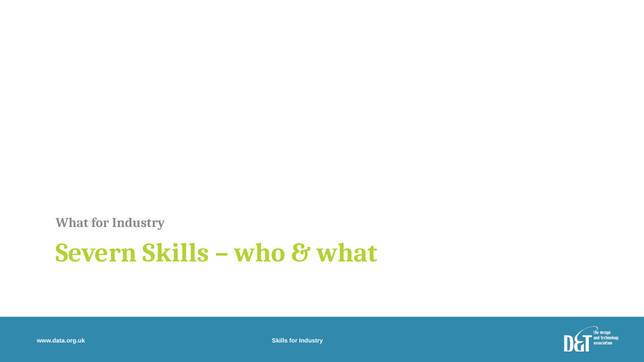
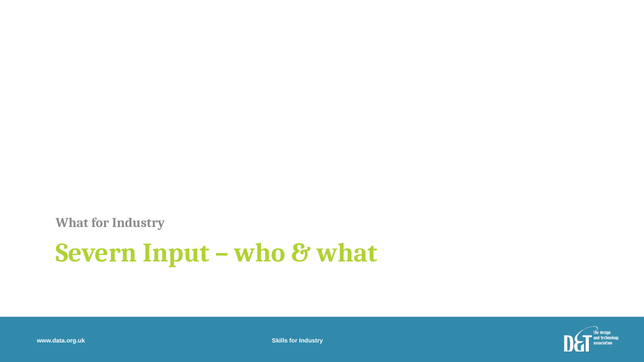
Severn Skills: Skills -> Input (176, 253)
